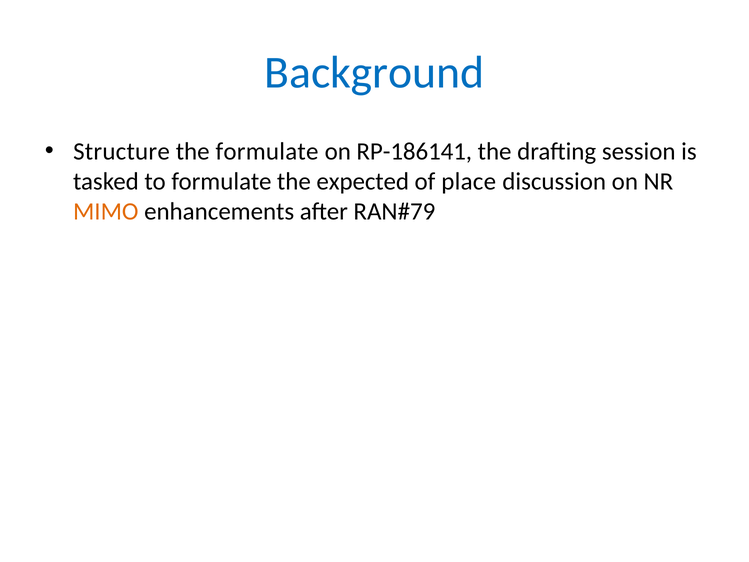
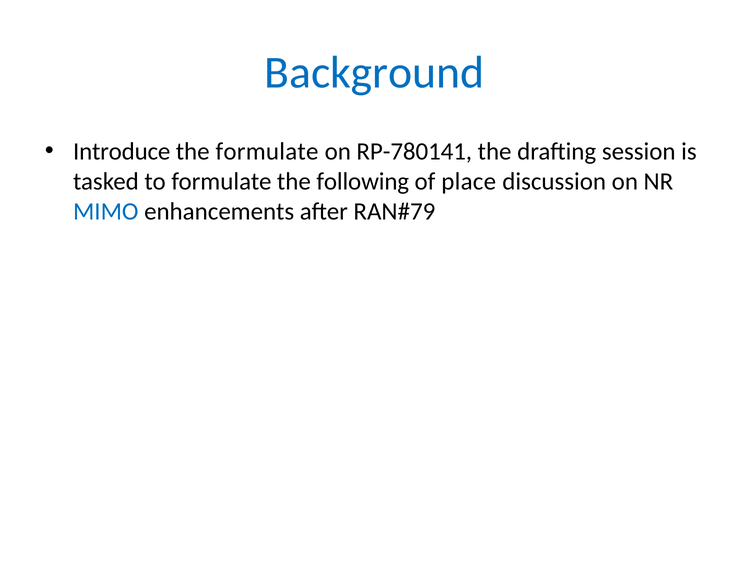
Structure: Structure -> Introduce (122, 152)
RP-186141: RP-186141 -> RP-780141 (414, 152)
expected: expected -> following (363, 182)
MIMO colour: orange -> blue (106, 211)
